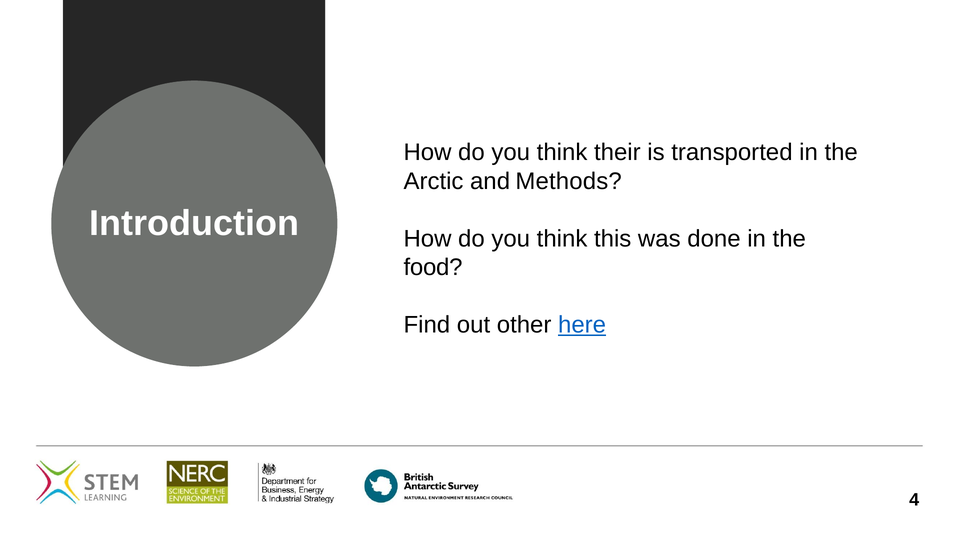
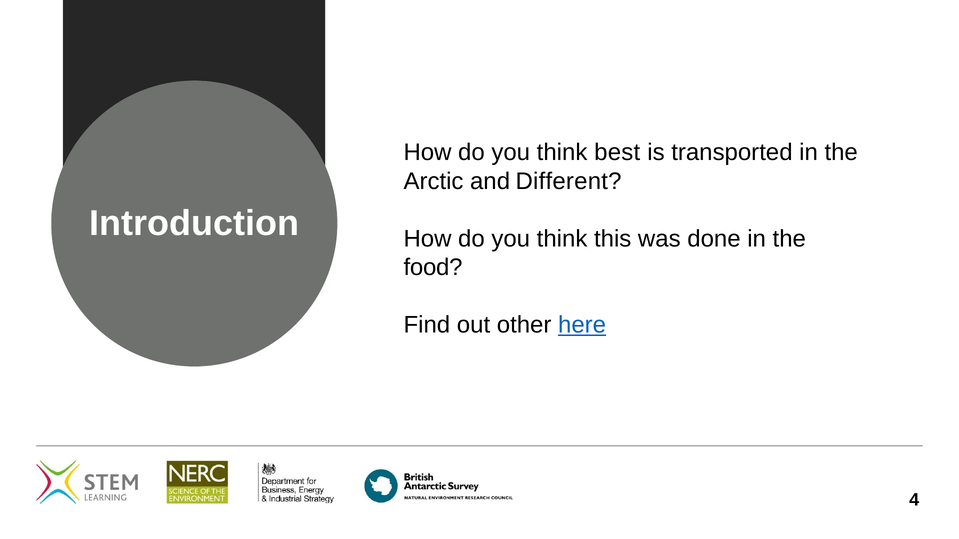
their: their -> best (617, 152)
Methods: Methods -> Different (569, 181)
